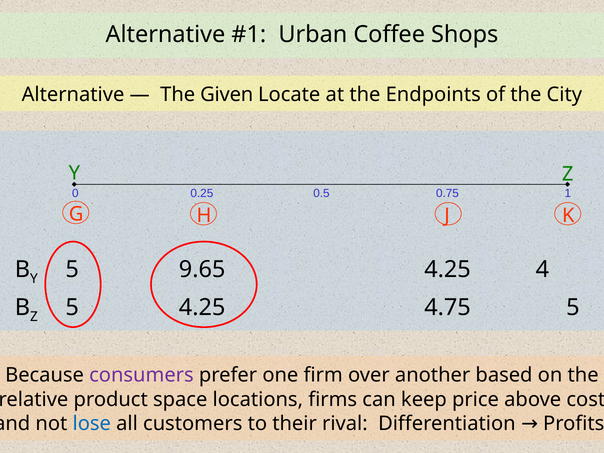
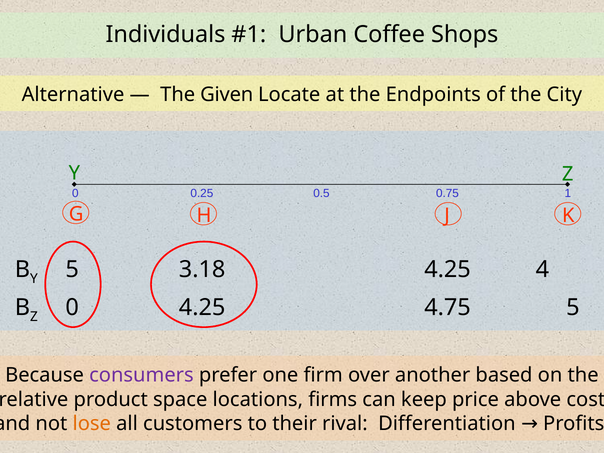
Alternative: Alternative -> Individuals (165, 35)
9.65: 9.65 -> 3.18 (202, 270)
Z 5: 5 -> 0 (72, 308)
lose colour: blue -> orange (92, 424)
